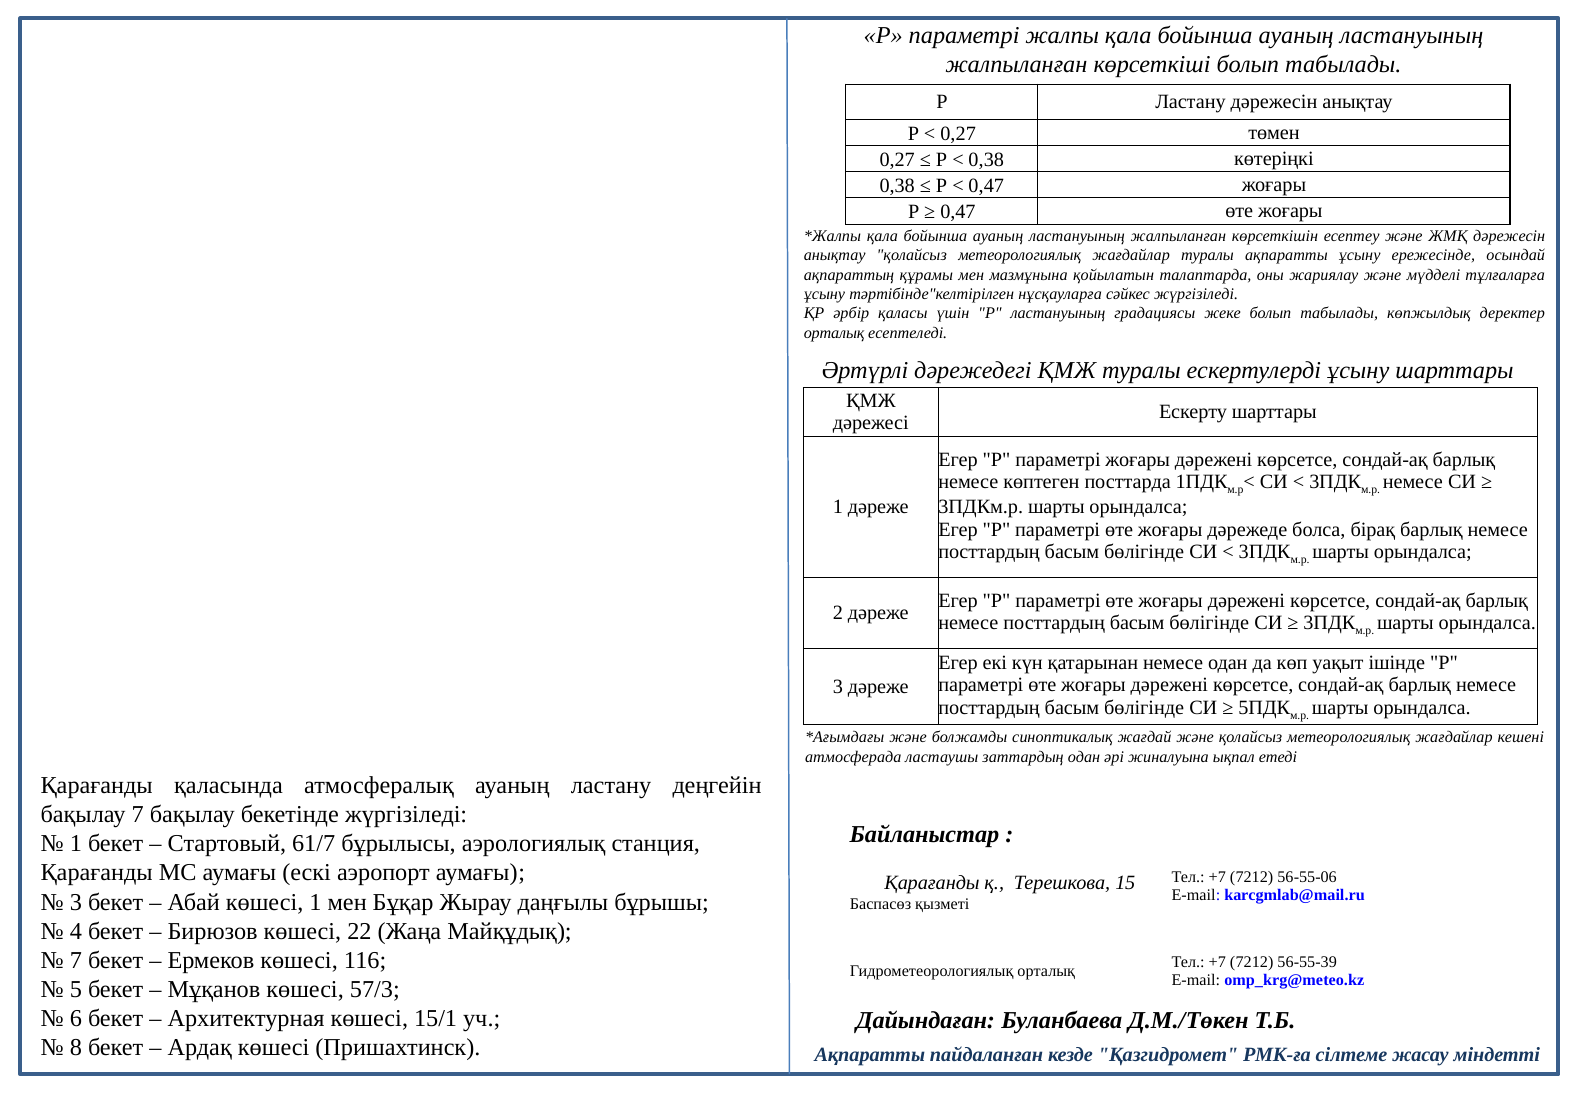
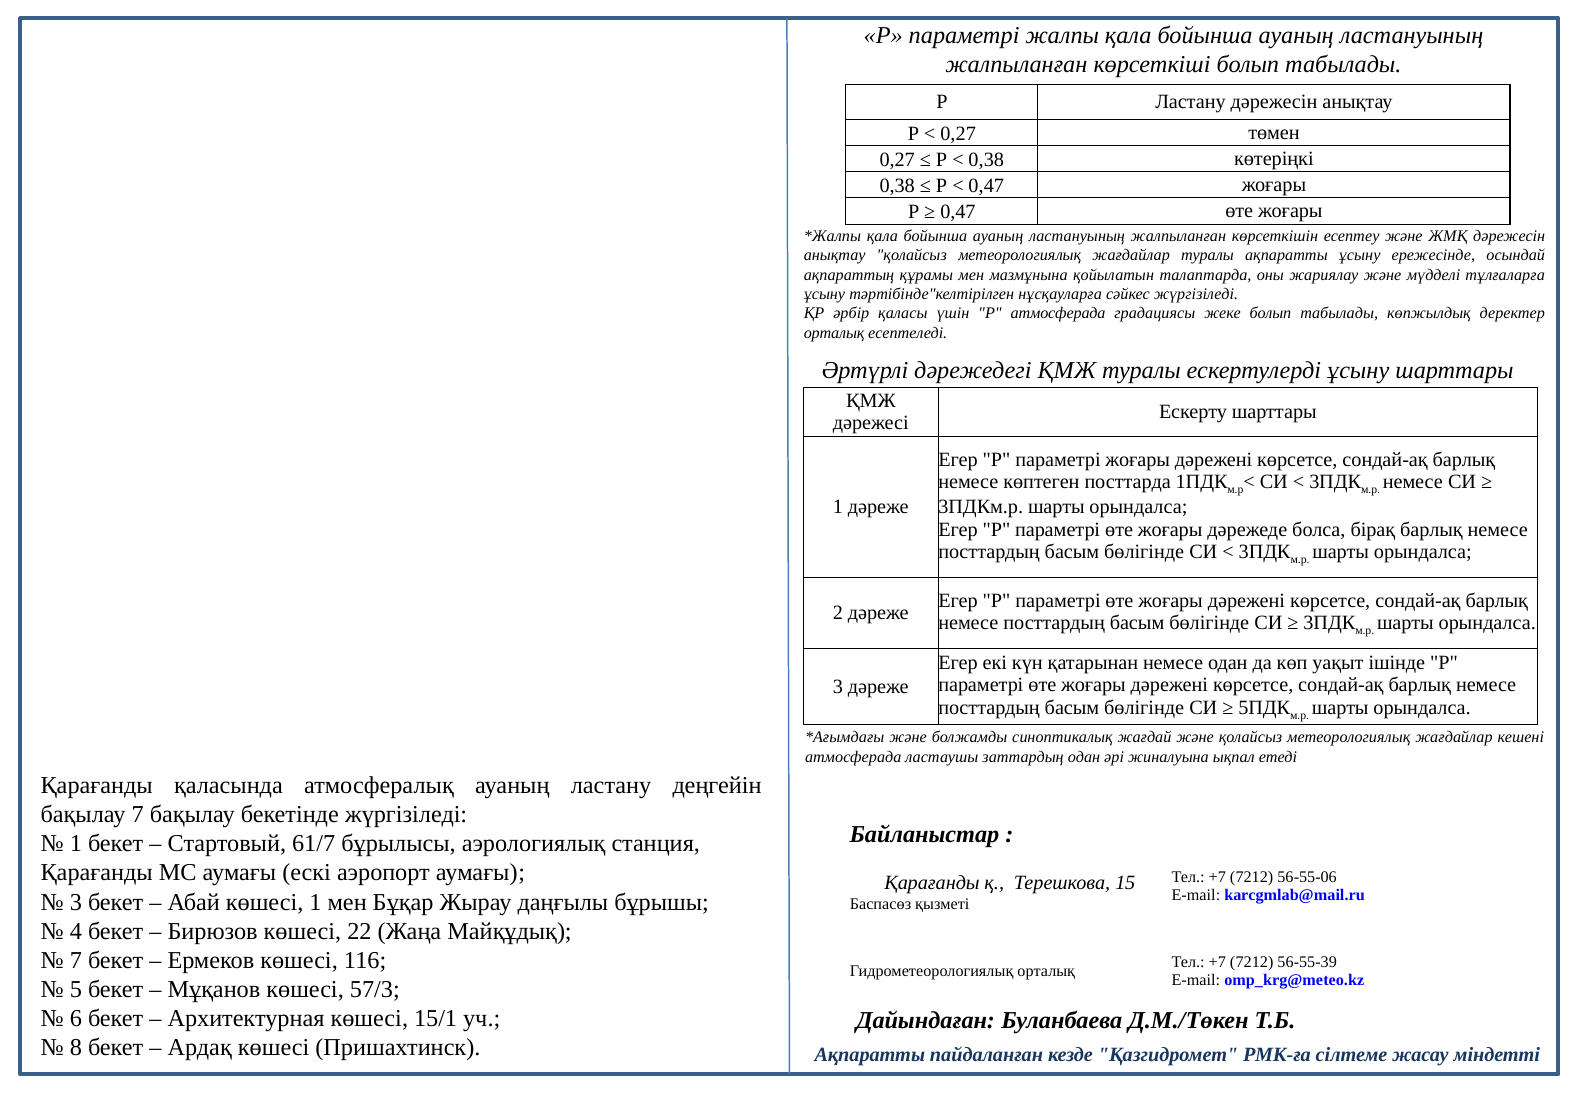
Р ластануының: ластануының -> атмосферада (1058, 314)
